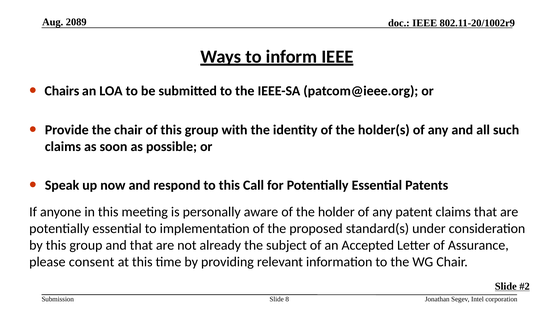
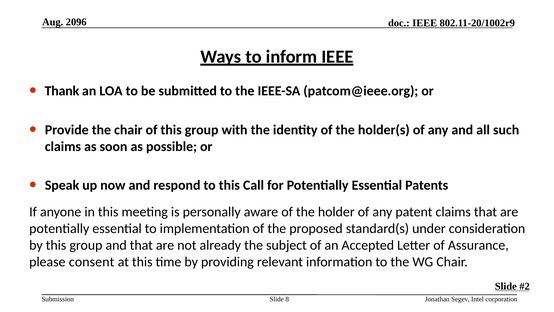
2089: 2089 -> 2096 (76, 22)
Chairs: Chairs -> Thank (62, 91)
